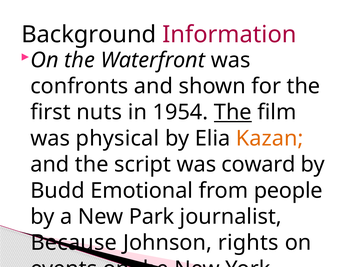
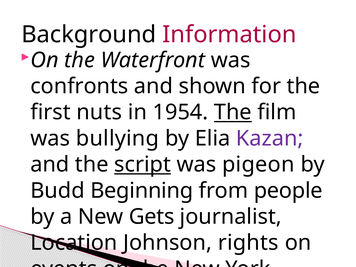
physical: physical -> bullying (117, 138)
Kazan colour: orange -> purple (270, 138)
script underline: none -> present (143, 165)
coward: coward -> pigeon (258, 165)
Emotional: Emotional -> Beginning (142, 191)
Park: Park -> Gets (152, 217)
Because: Because -> Location (74, 243)
